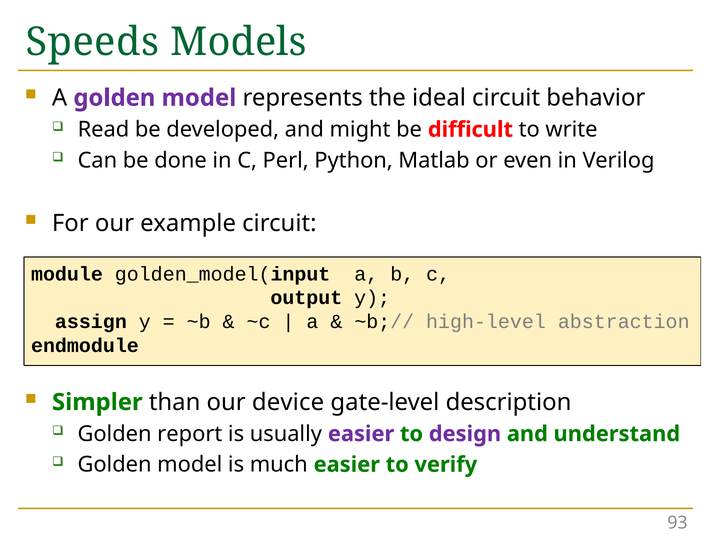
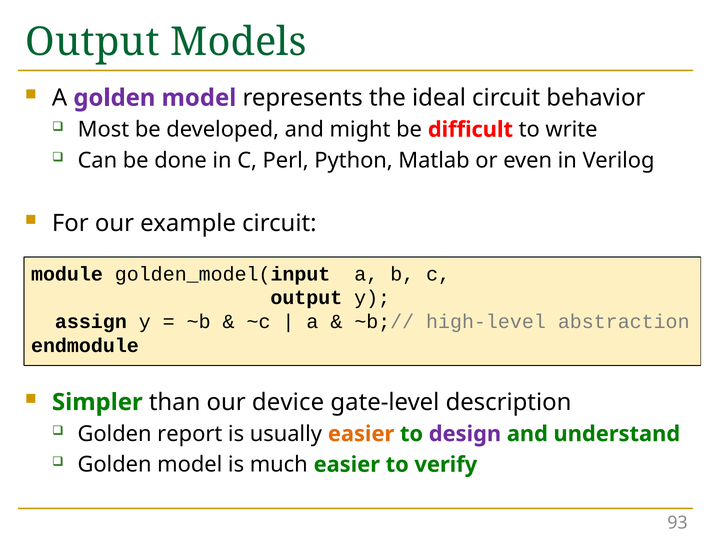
Speeds: Speeds -> Output (92, 42)
Read: Read -> Most (103, 130)
easier colour: purple -> orange (361, 434)
